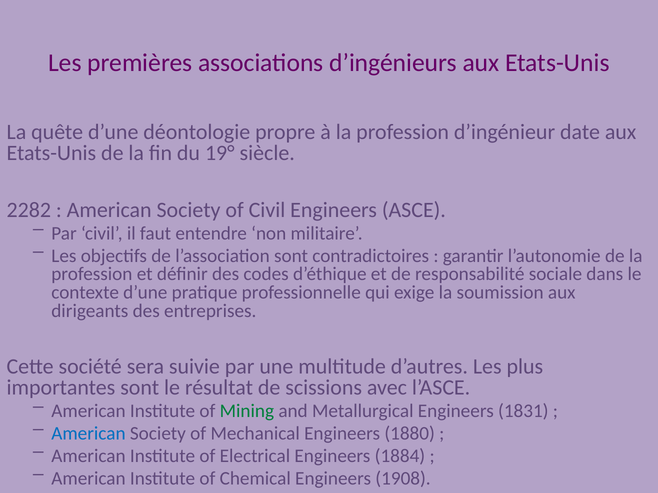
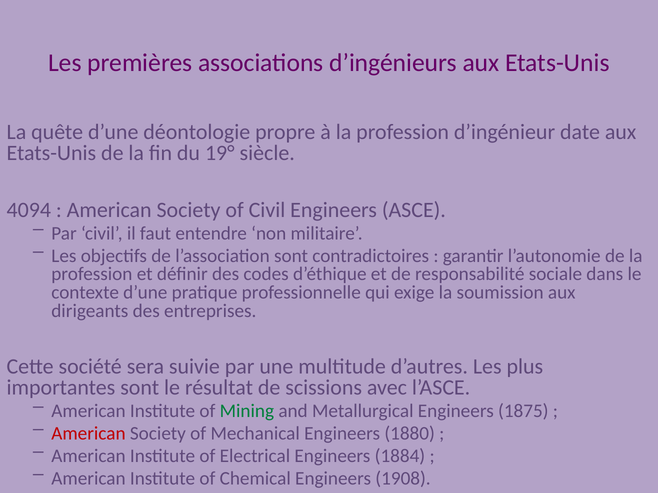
2282: 2282 -> 4094 (29, 210)
1831: 1831 -> 1875 (523, 411)
American colour: blue -> red (88, 434)
